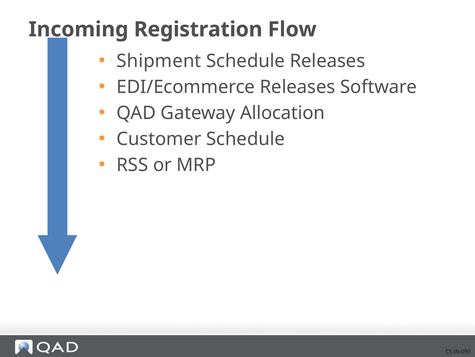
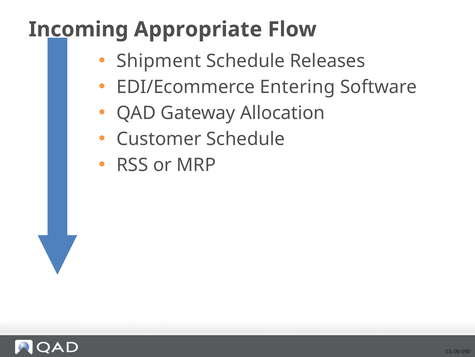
Registration: Registration -> Appropriate (198, 29)
EDI/Ecommerce Releases: Releases -> Entering (297, 87)
